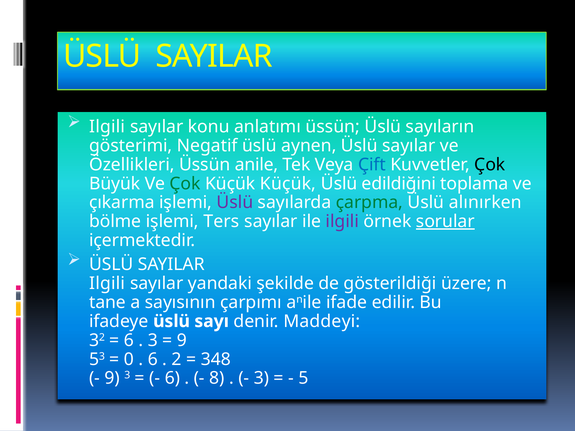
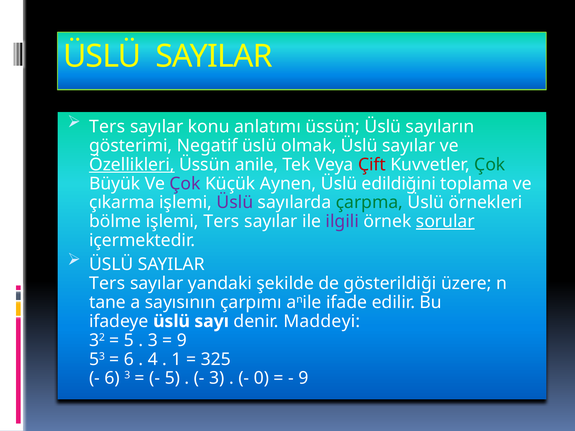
Ilgili: Ilgili -> Ters (107, 127)
aynen: aynen -> olmak (309, 146)
Özellikleri underline: none -> present (132, 165)
Çift colour: blue -> red (372, 165)
Çok colour: black -> green (490, 165)
Çok colour: green -> purple (185, 184)
Küçük Küçük: Küçük -> Aynen (288, 184)
alınırken: alınırken -> örnekleri (485, 203)
Ilgili: Ilgili -> Ters (107, 284)
6: 6 -> 5 (129, 340)
0: 0 -> 6 (129, 359)
6: 6 -> 4 (153, 359)
2: 2 -> 1 (177, 359)
348: 348 -> 325 (216, 359)
9: 9 -> 6 (112, 378)
6: 6 -> 5 (172, 378)
8: 8 -> 3 (217, 378)
3: 3 -> 0 (261, 378)
5: 5 -> 9 (303, 378)
